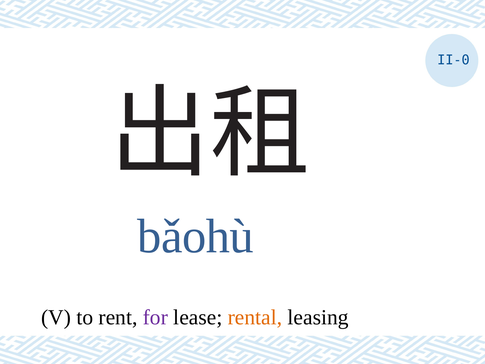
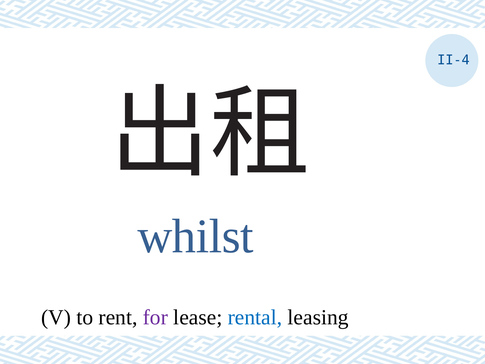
II-0: II-0 -> II-4 (453, 60)
bǎohù: bǎohù -> whilst (196, 236)
rental colour: orange -> blue (255, 317)
